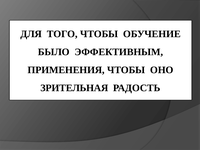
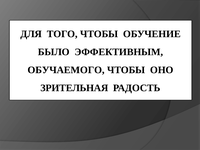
ПРИМЕНЕНИЯ: ПРИМЕНЕНИЯ -> ОБУЧАЕМОГО (66, 70)
